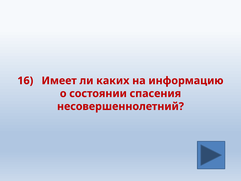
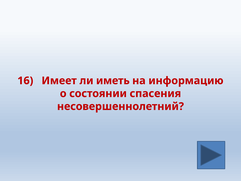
каких: каких -> иметь (113, 81)
